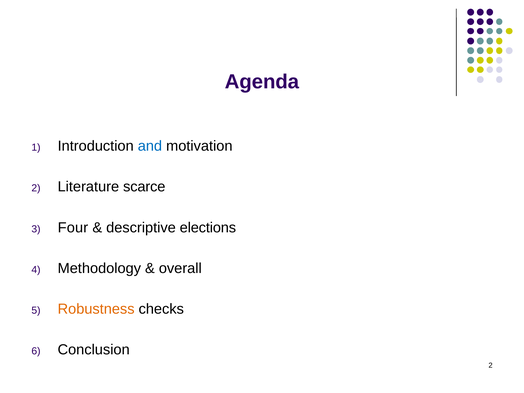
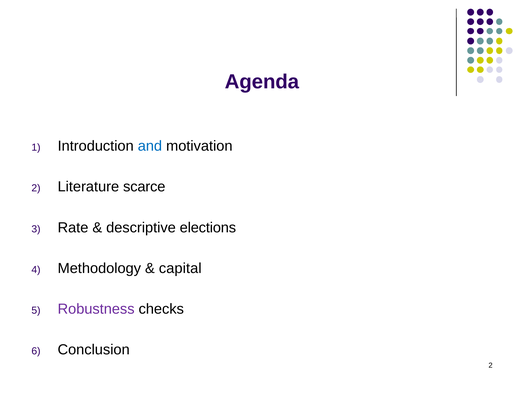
Four: Four -> Rate (73, 228)
overall: overall -> capital (180, 268)
Robustness colour: orange -> purple (96, 309)
